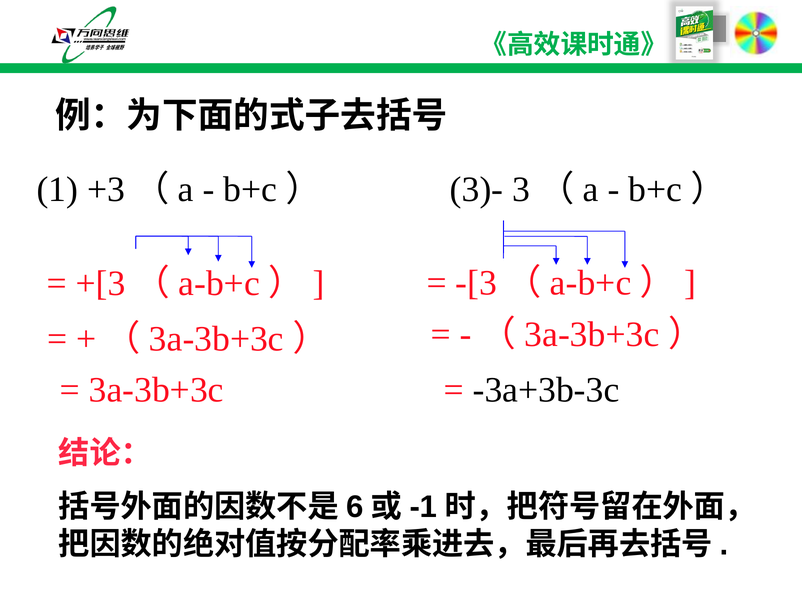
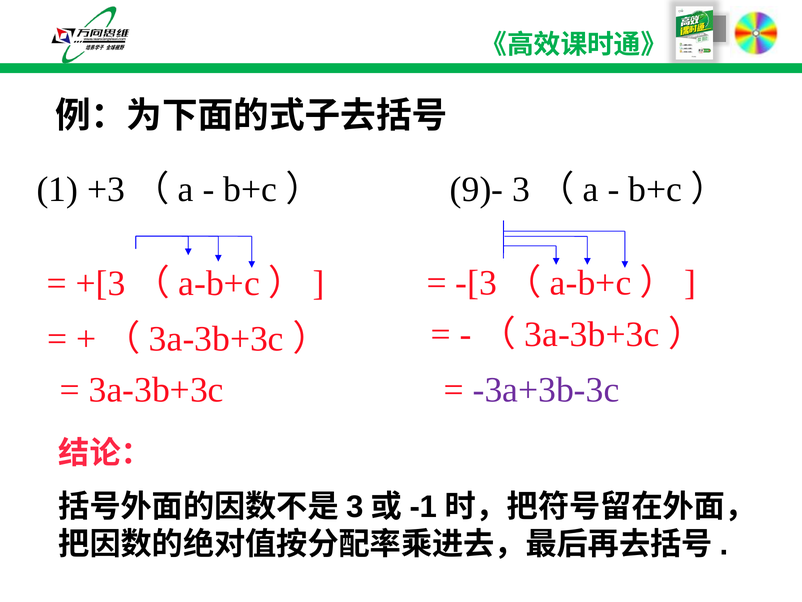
3)-: 3)- -> 9)- (477, 189)
-3a+3b-3c colour: black -> purple (546, 390)
6: 6 -> 3 (355, 506)
